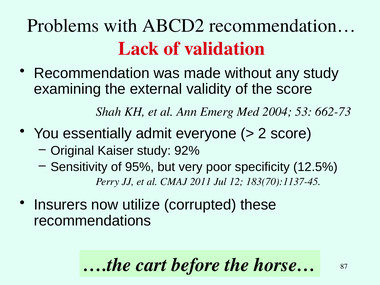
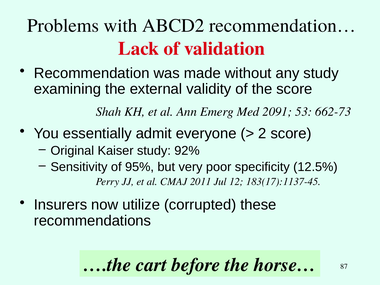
2004: 2004 -> 2091 (277, 112)
183(70):1137-45: 183(70):1137-45 -> 183(17):1137-45 (283, 182)
